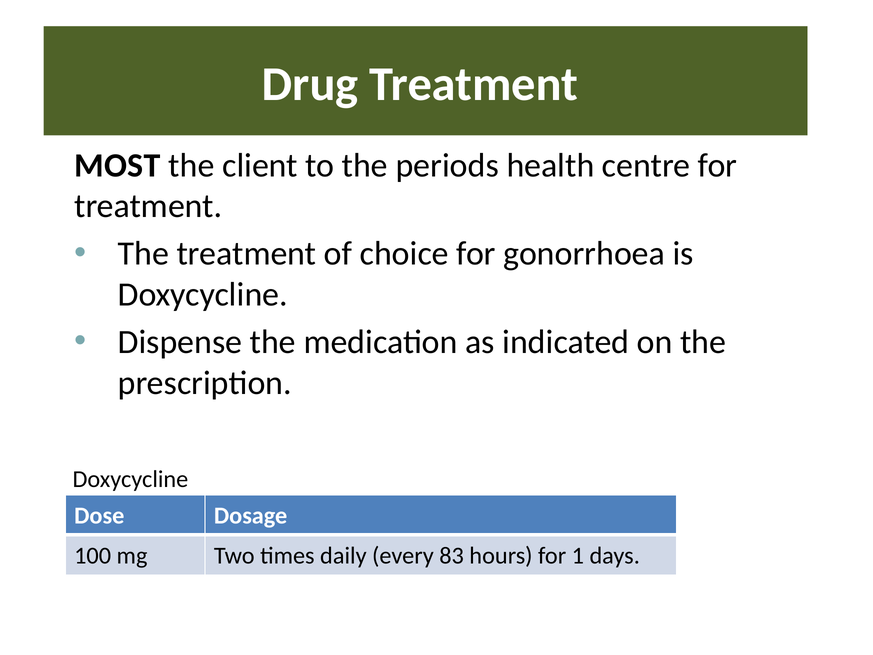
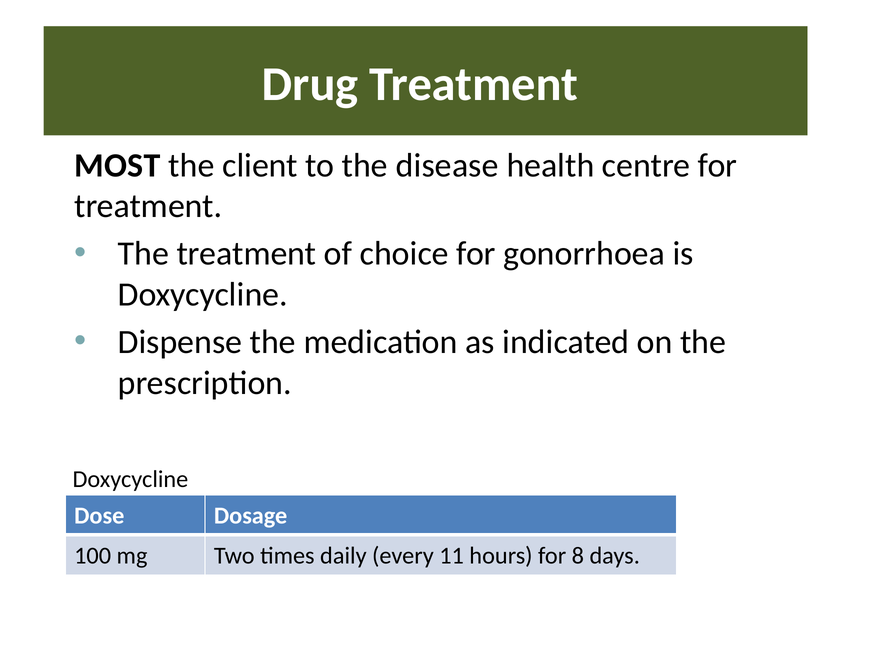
periods: periods -> disease (447, 165)
83: 83 -> 11 (452, 556)
1: 1 -> 8 (578, 556)
